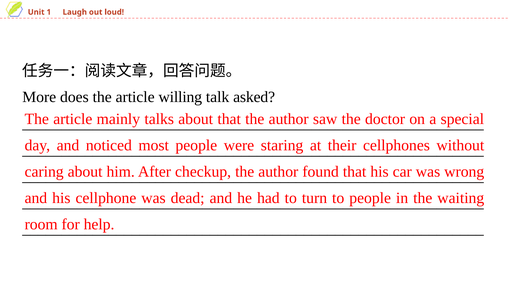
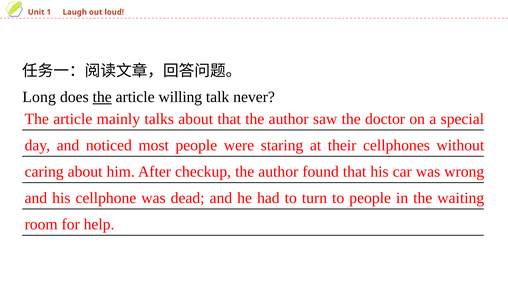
More: More -> Long (39, 97)
the underline: none -> present (102, 97)
asked: asked -> never (254, 97)
